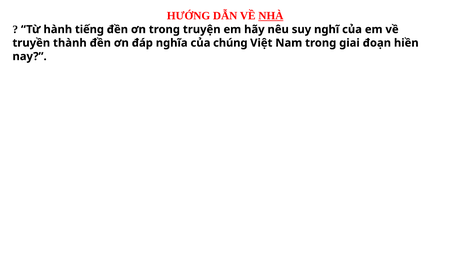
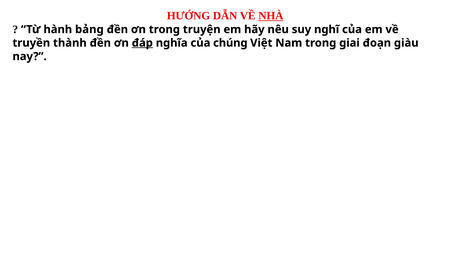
tiếng: tiếng -> bảng (89, 29)
đáp underline: none -> present (142, 43)
hiền: hiền -> giàu (406, 43)
